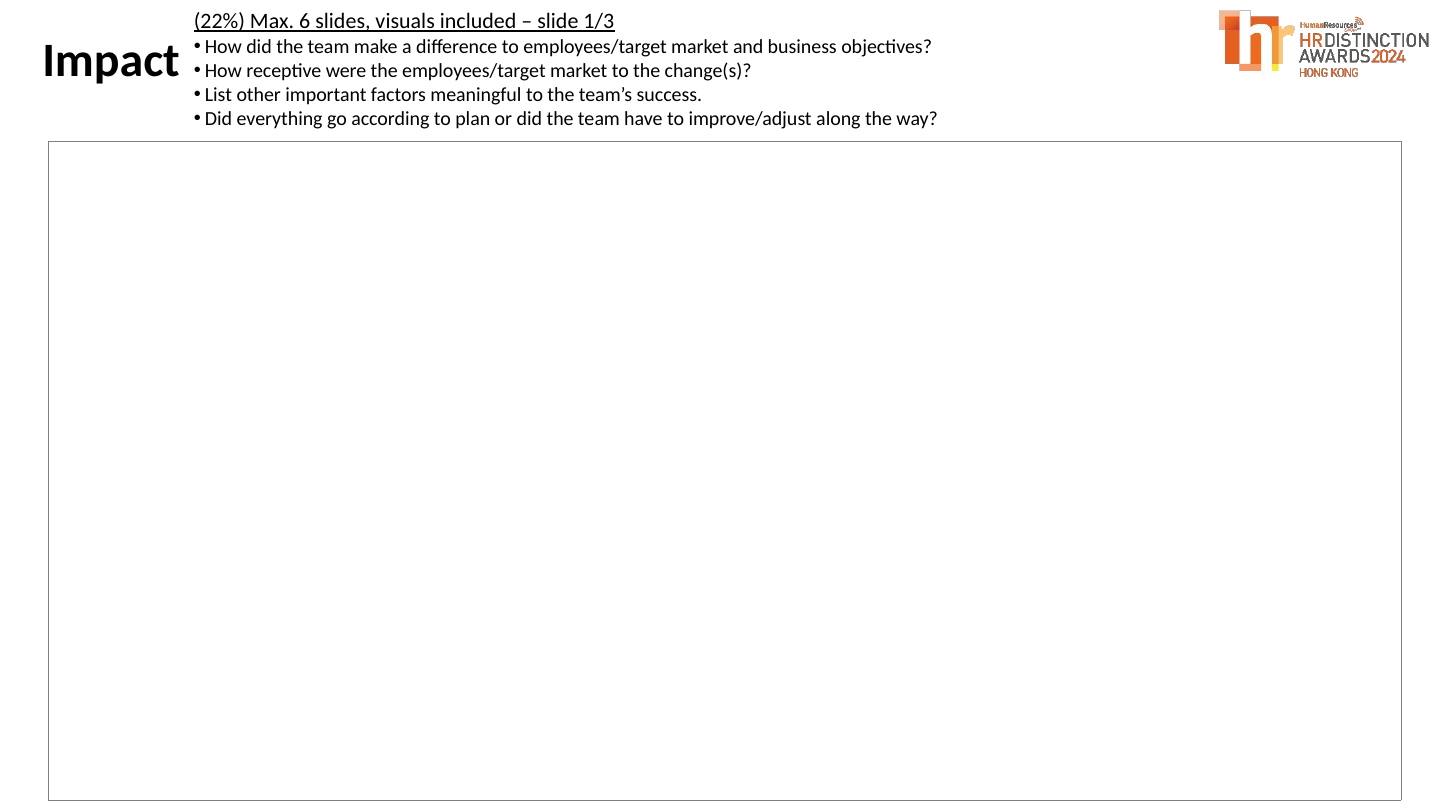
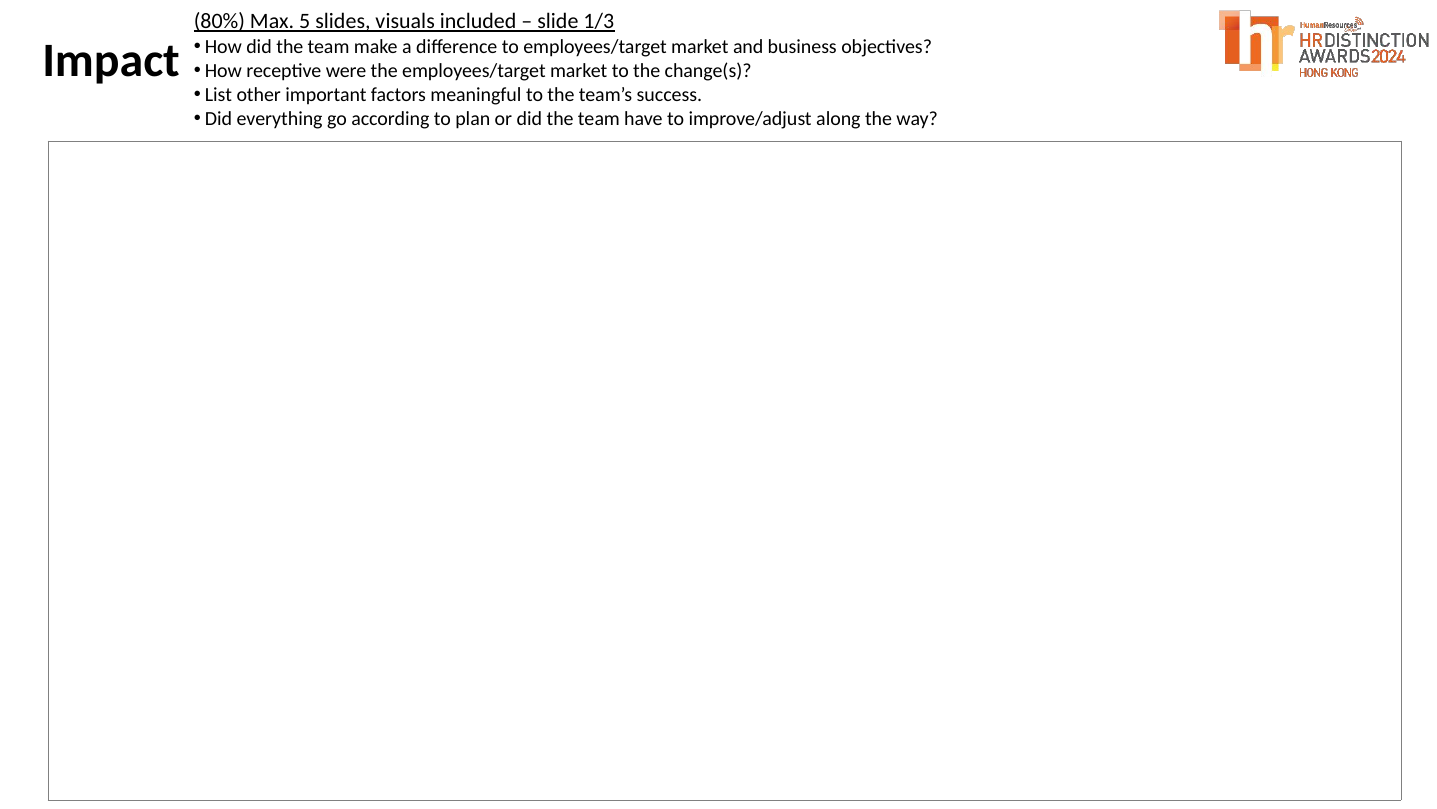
22%: 22% -> 80% (219, 22)
6: 6 -> 5 (305, 22)
